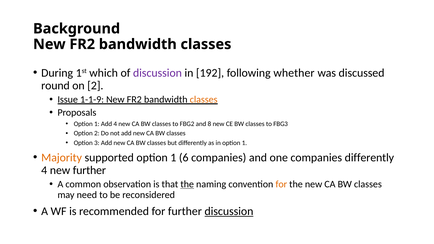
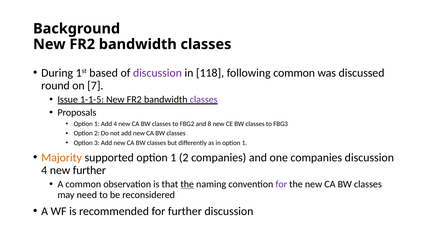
which: which -> based (104, 73)
192: 192 -> 118 (210, 73)
following whether: whether -> common (294, 73)
on 2: 2 -> 7 (95, 86)
1-1-9: 1-1-9 -> 1-1-5 (92, 100)
classes colour: orange -> purple (204, 100)
1 6: 6 -> 2 (184, 158)
companies differently: differently -> discussion (369, 158)
for colour: orange -> purple (281, 184)
discussion underline: present -> none (229, 211)
